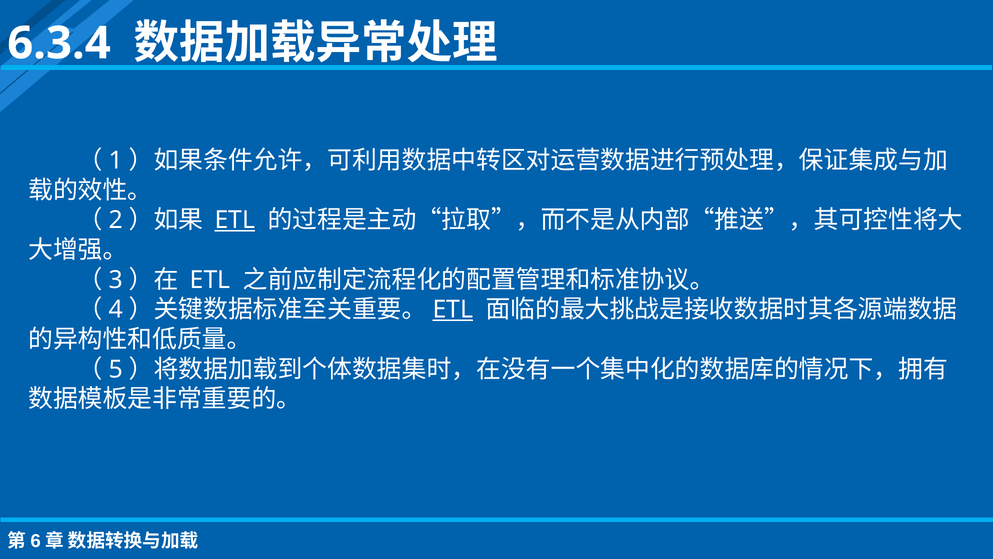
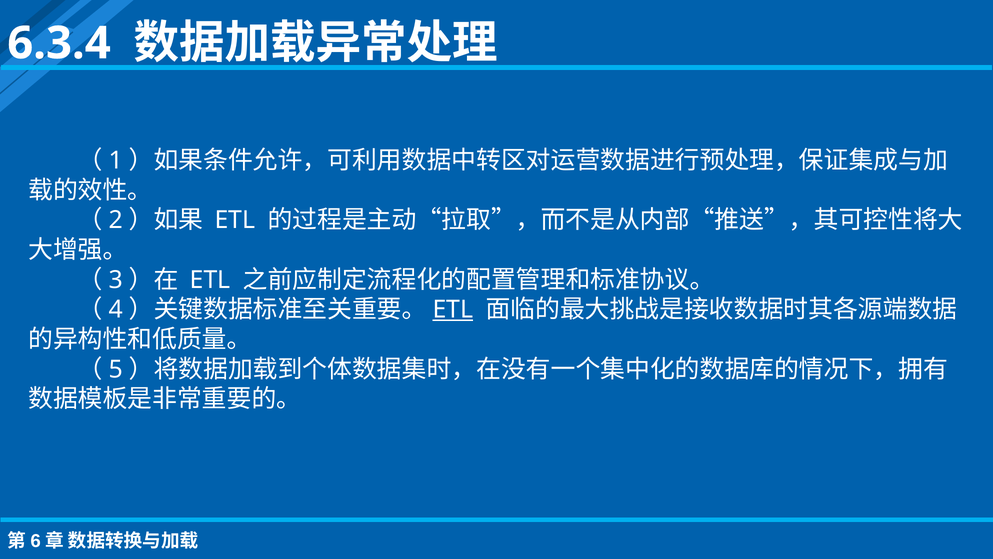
ETL underline: present -> none (235, 220)
